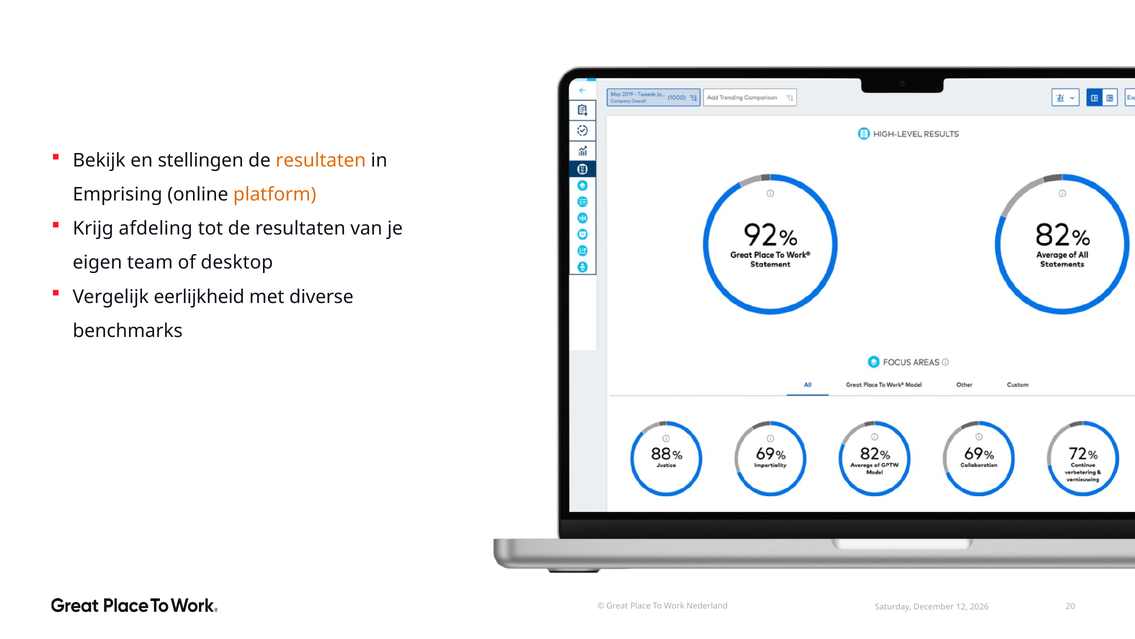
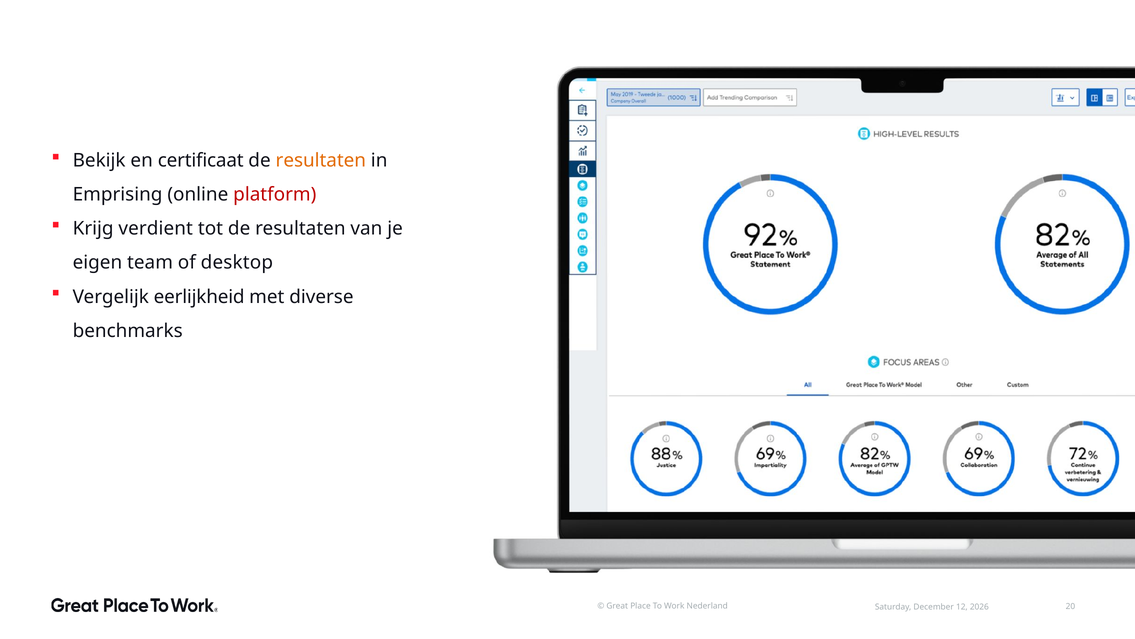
stellingen: stellingen -> certificaat (201, 160)
platform colour: orange -> red (275, 194)
afdeling: afdeling -> verdient (156, 228)
